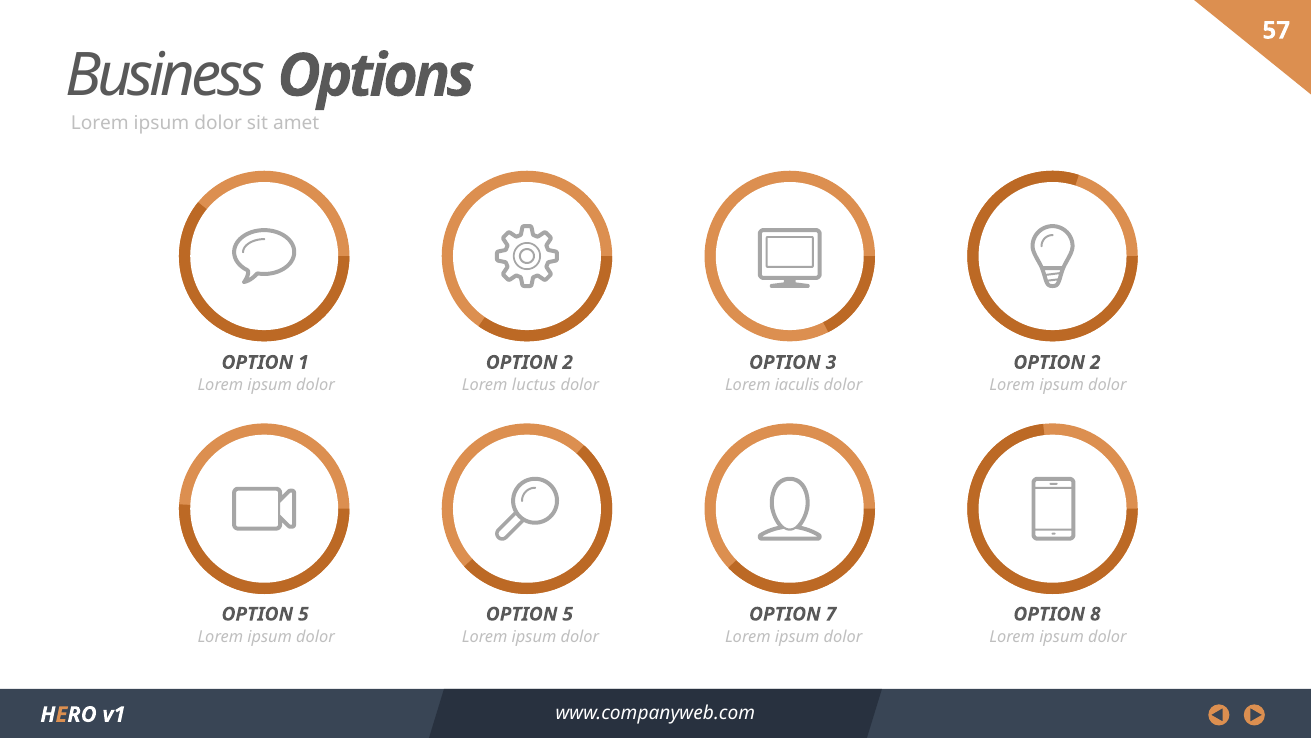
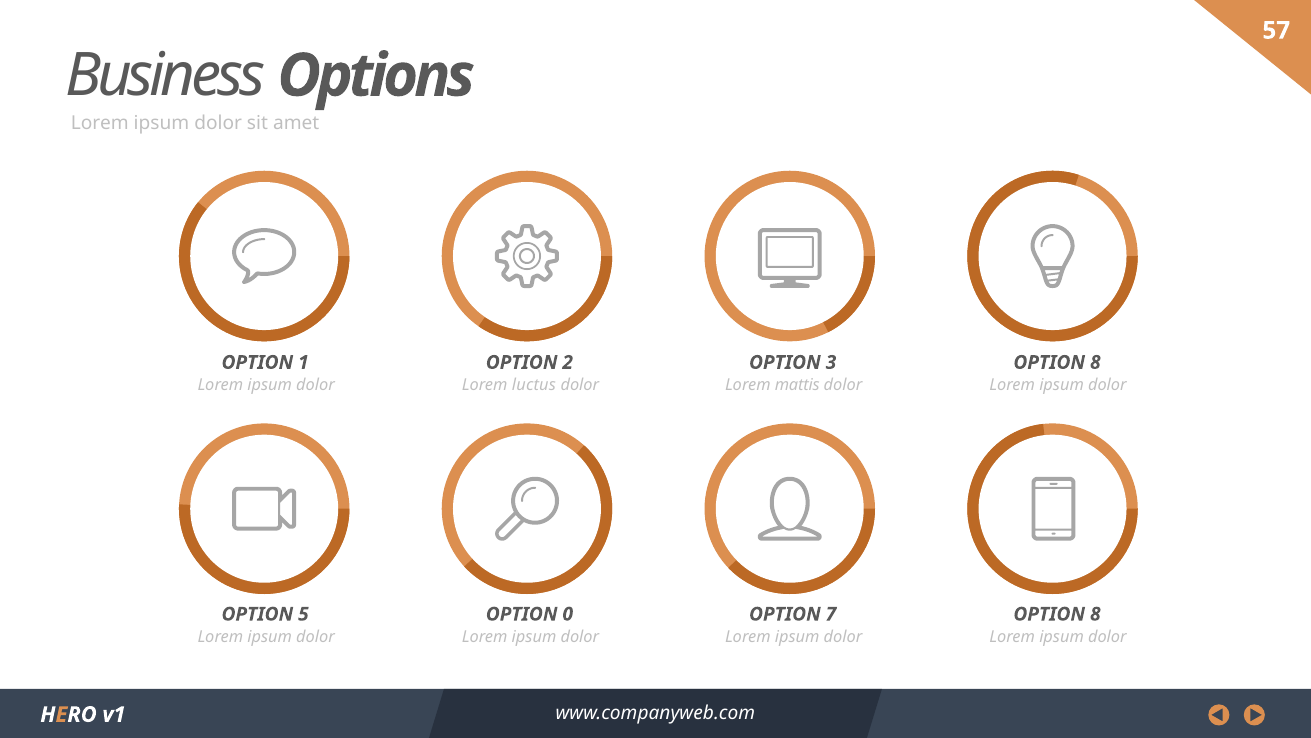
2: 2 -> 8 (1095, 362)
iaculis: iaculis -> mattis (797, 385)
5: 5 -> 0 (568, 614)
